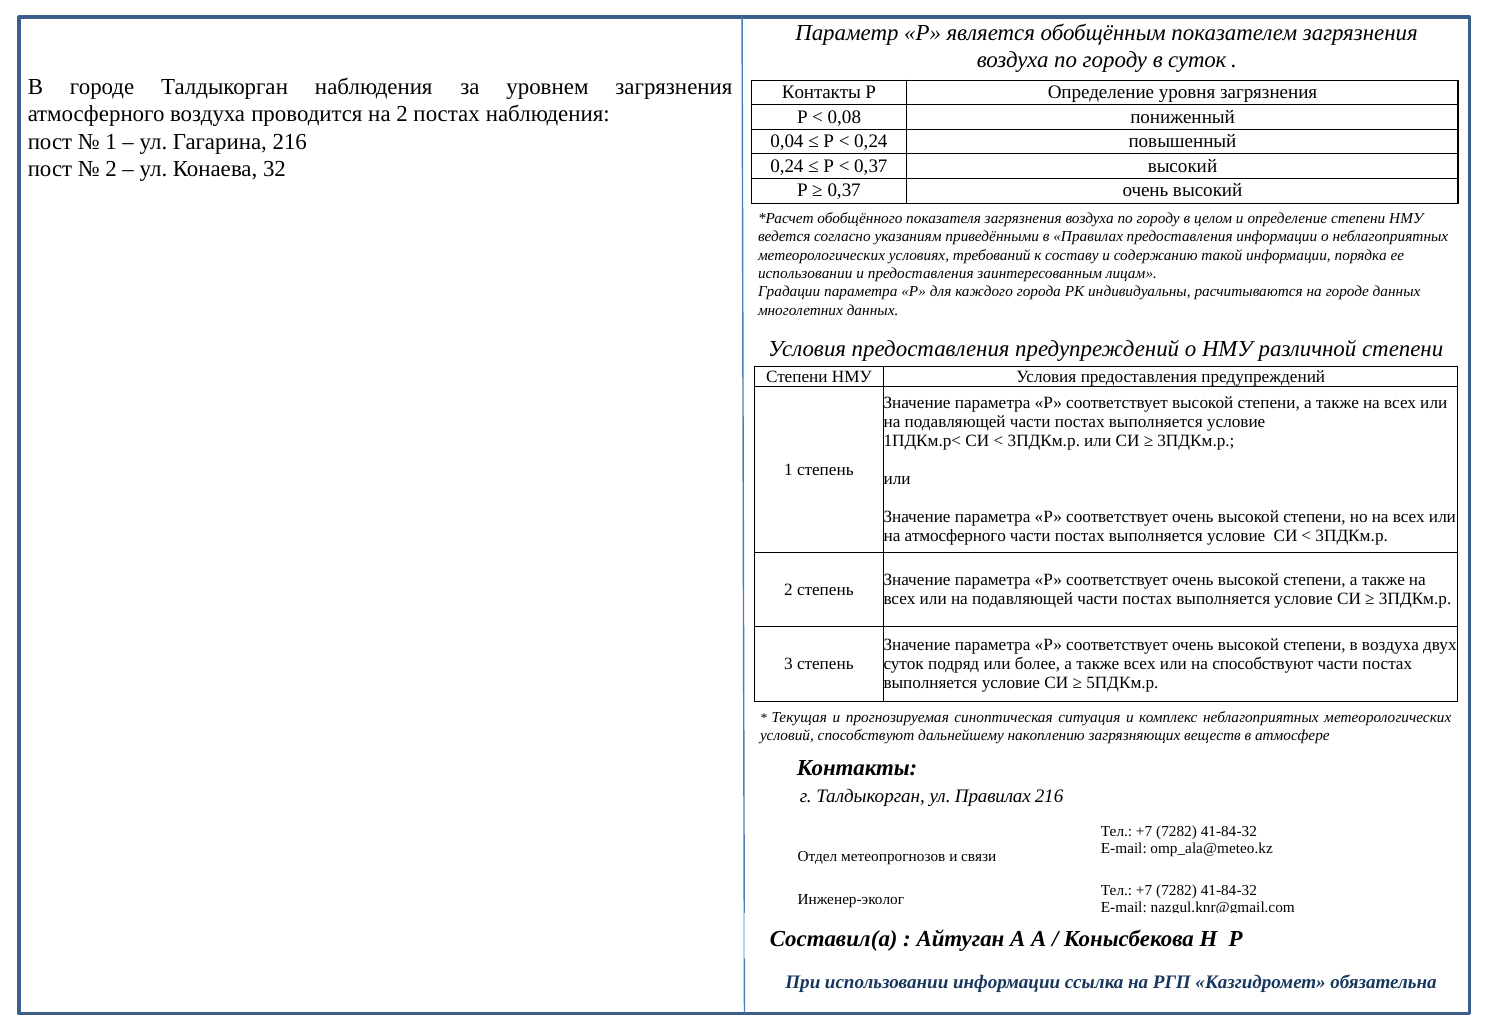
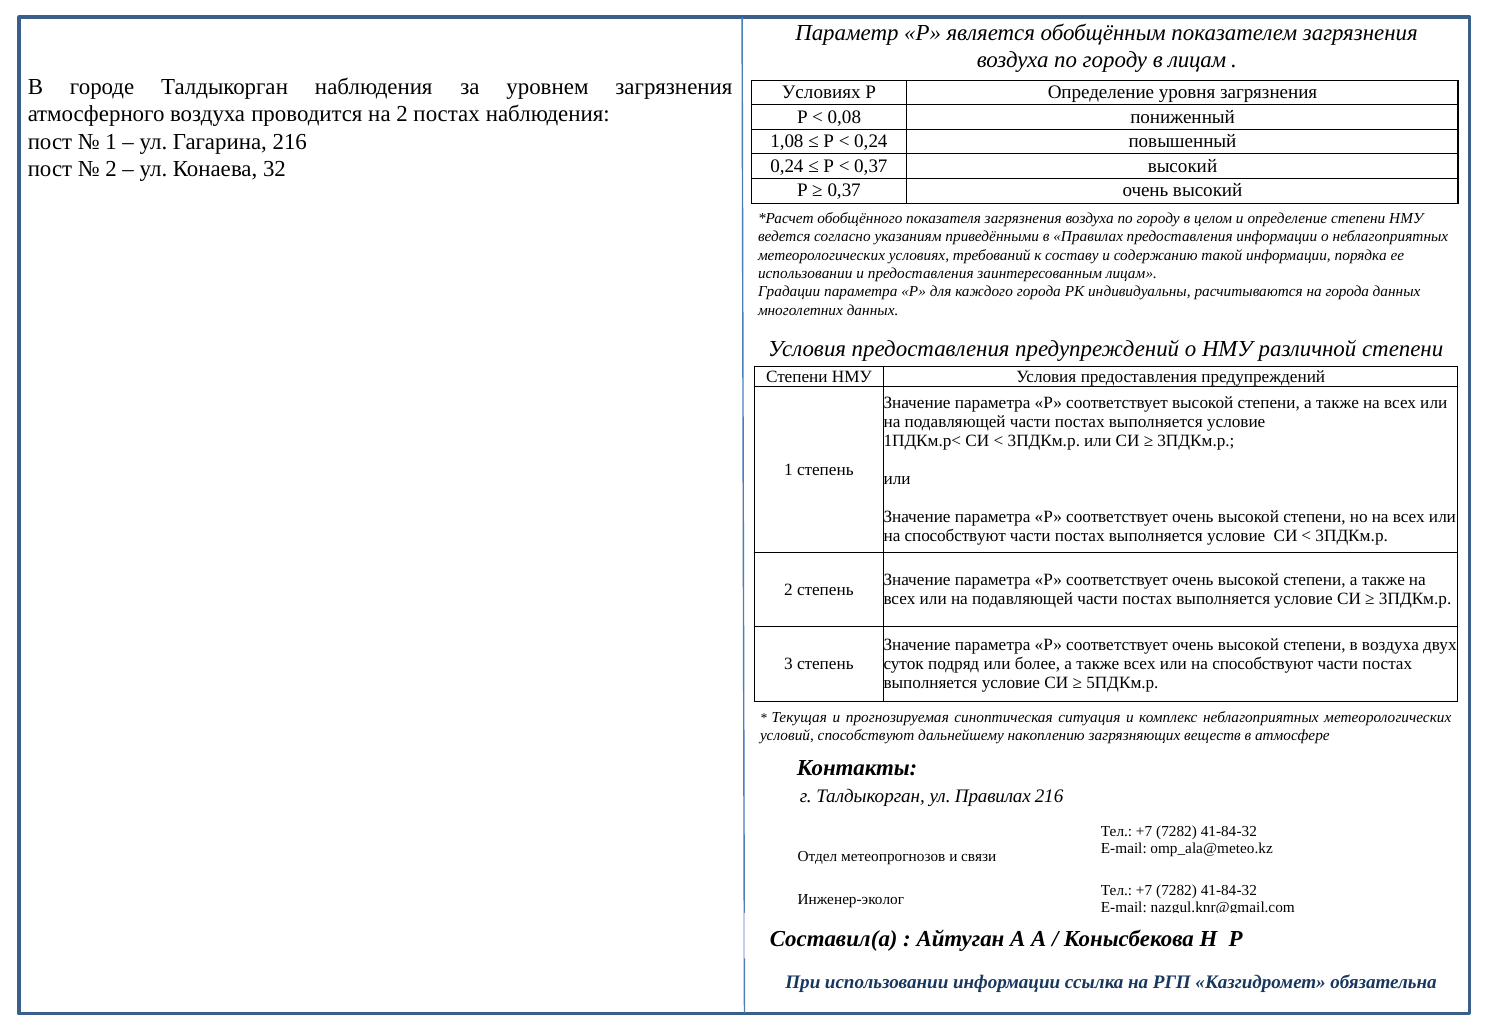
в суток: суток -> лицам (1197, 60)
Контакты: Контакты -> Условиях (821, 92)
0,04: 0,04 -> 1,08 (787, 141)
на городе: городе -> города (1347, 292)
атмосферного: атмосферного -> способствуют (955, 536)
